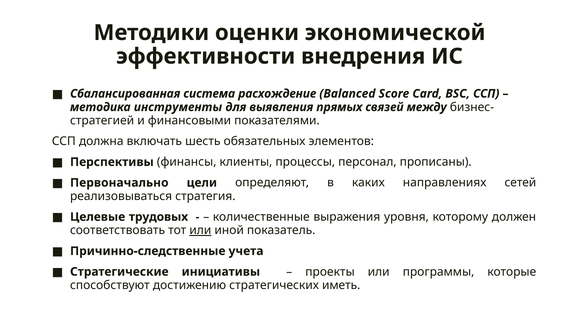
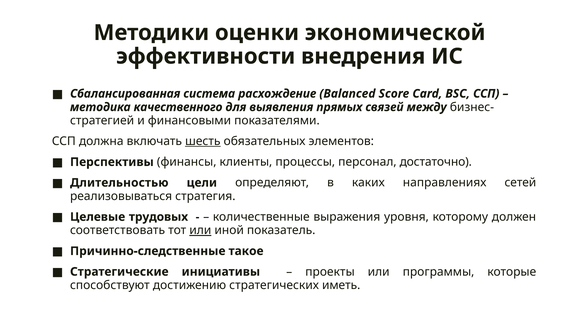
инструменты: инструменты -> качественного (178, 107)
шесть underline: none -> present (203, 142)
прописаны: прописаны -> достаточно (436, 162)
Первоначально: Первоначально -> Длительностью (119, 183)
учета: учета -> такое (246, 251)
